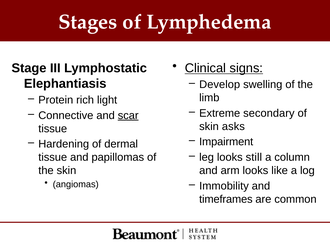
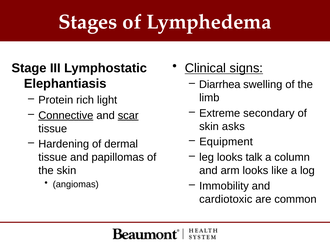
Develop: Develop -> Diarrhea (220, 84)
Connective underline: none -> present (66, 115)
Impairment: Impairment -> Equipment (226, 142)
still: still -> talk (254, 157)
timeframes: timeframes -> cardiotoxic (226, 199)
